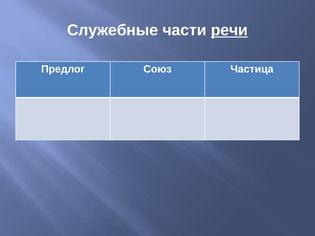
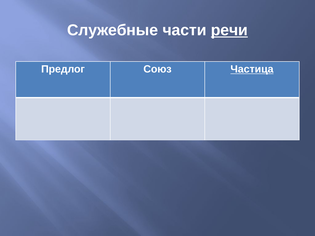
Частица underline: none -> present (252, 69)
